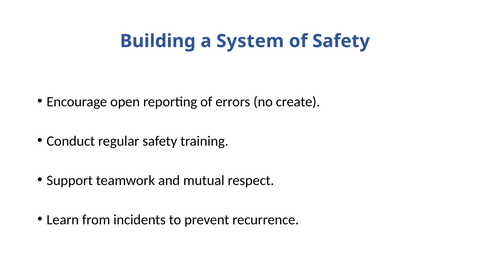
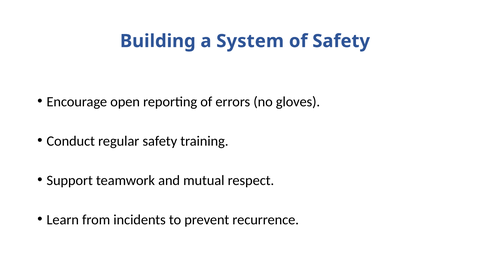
create: create -> gloves (298, 102)
